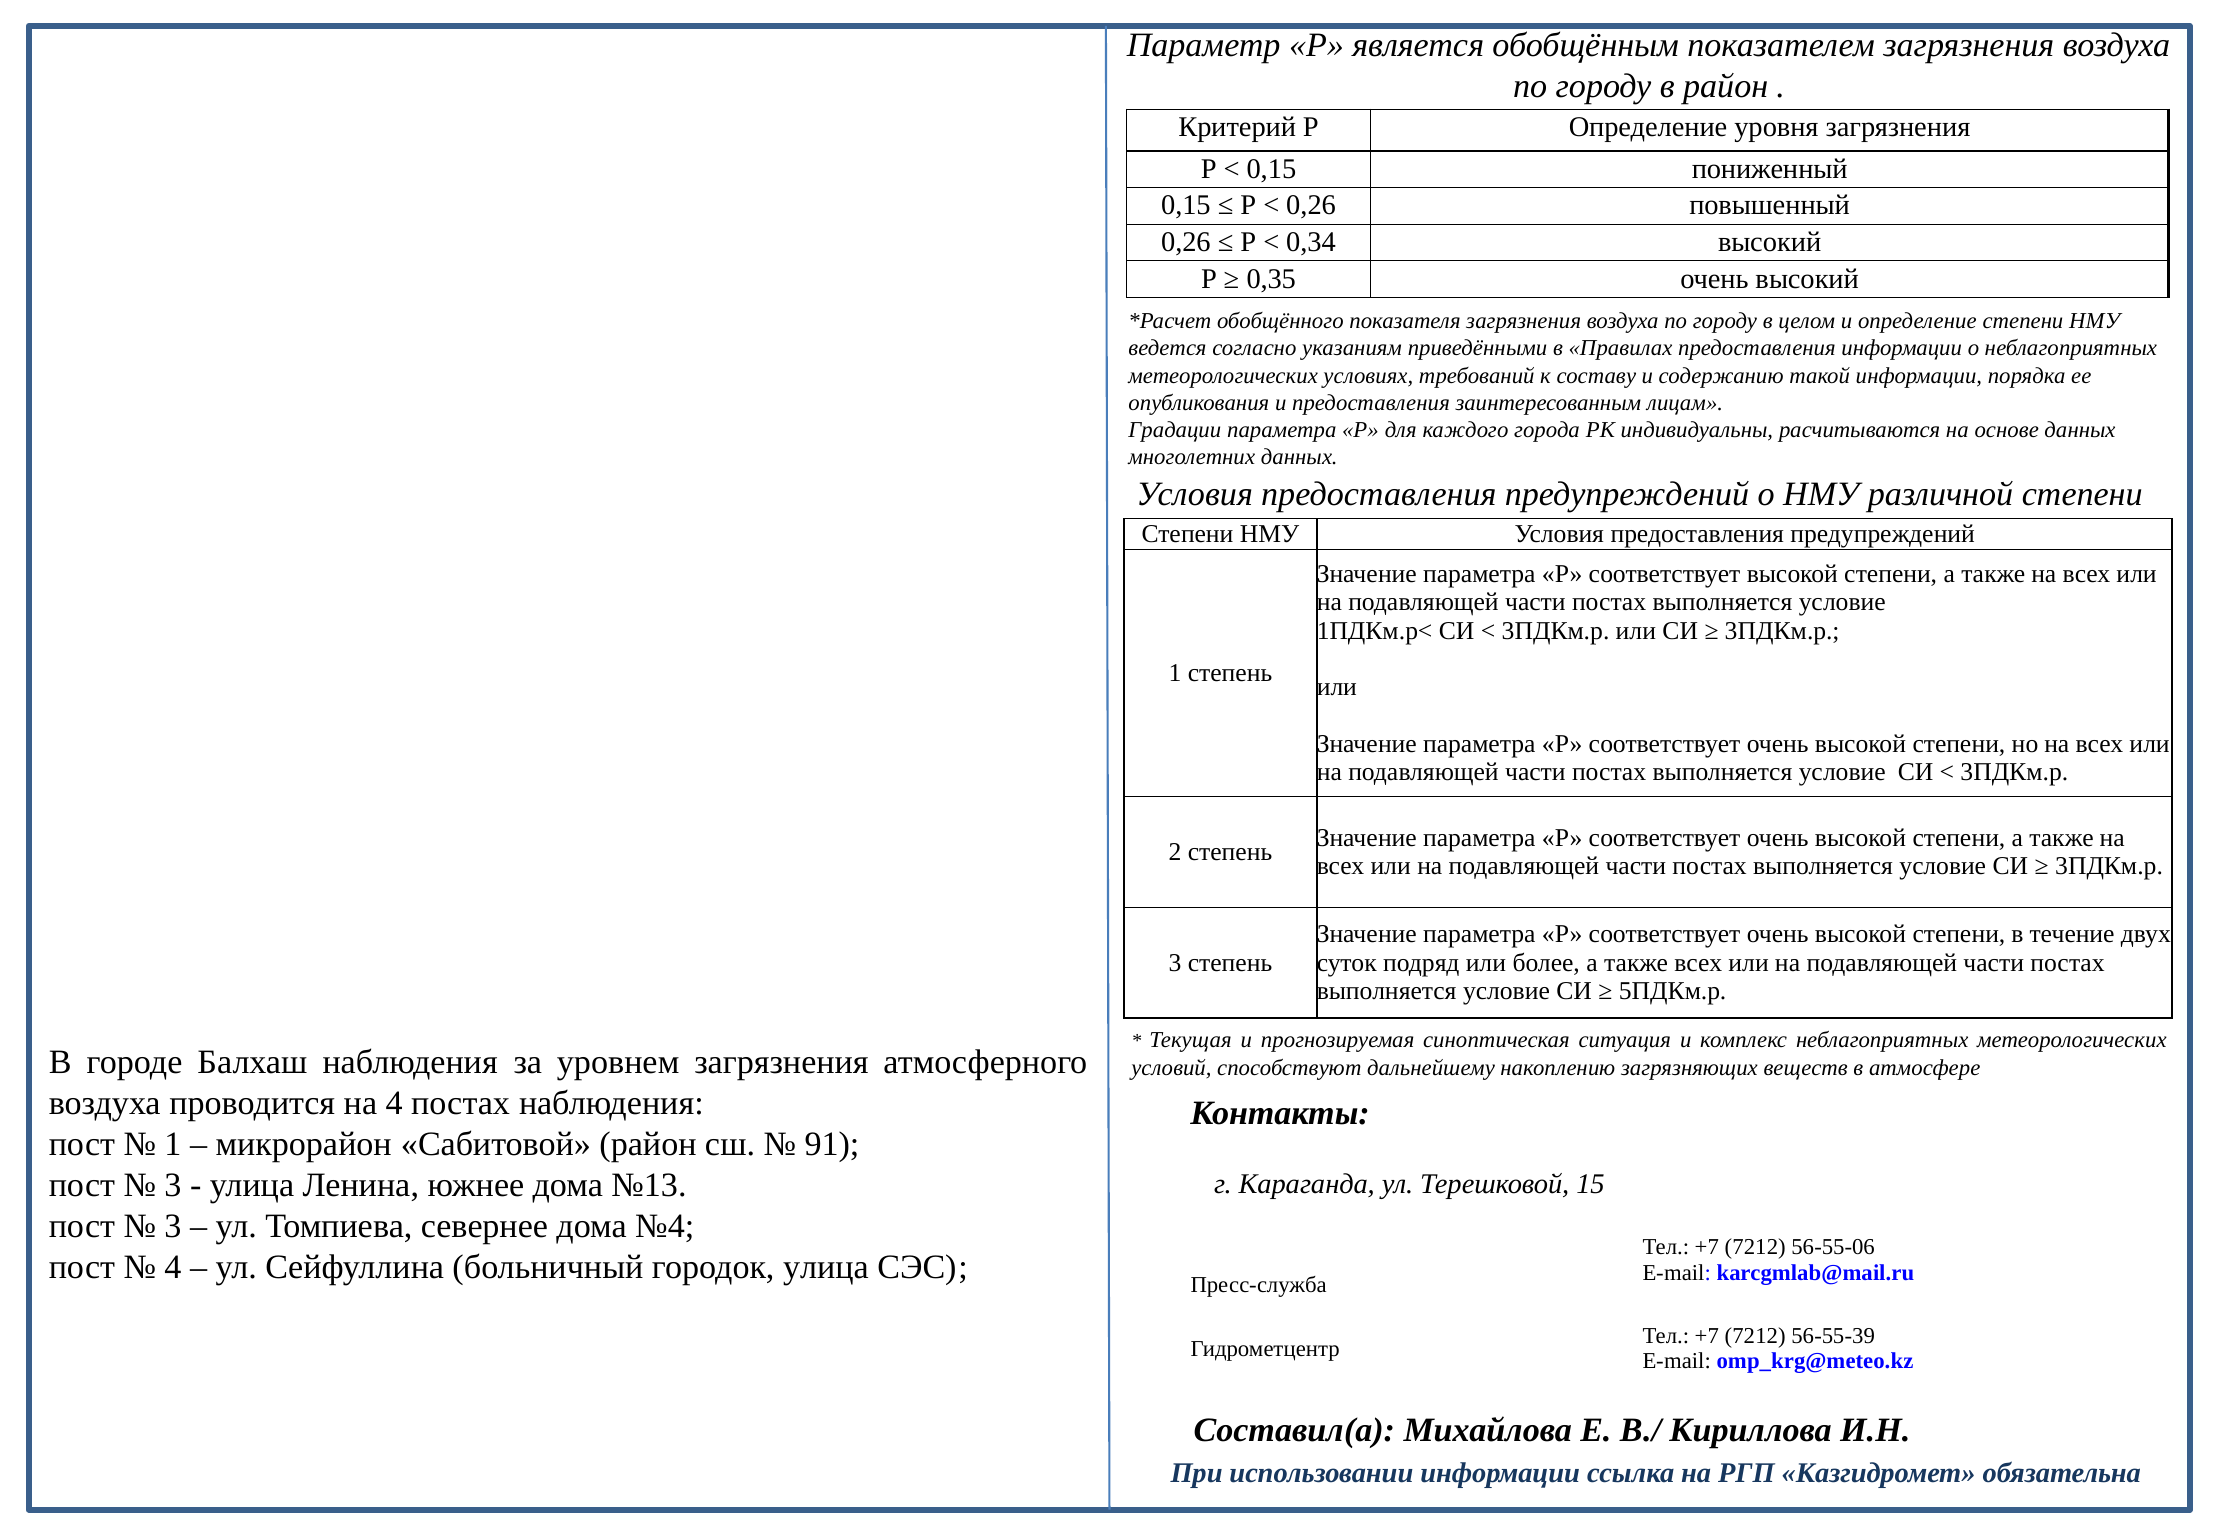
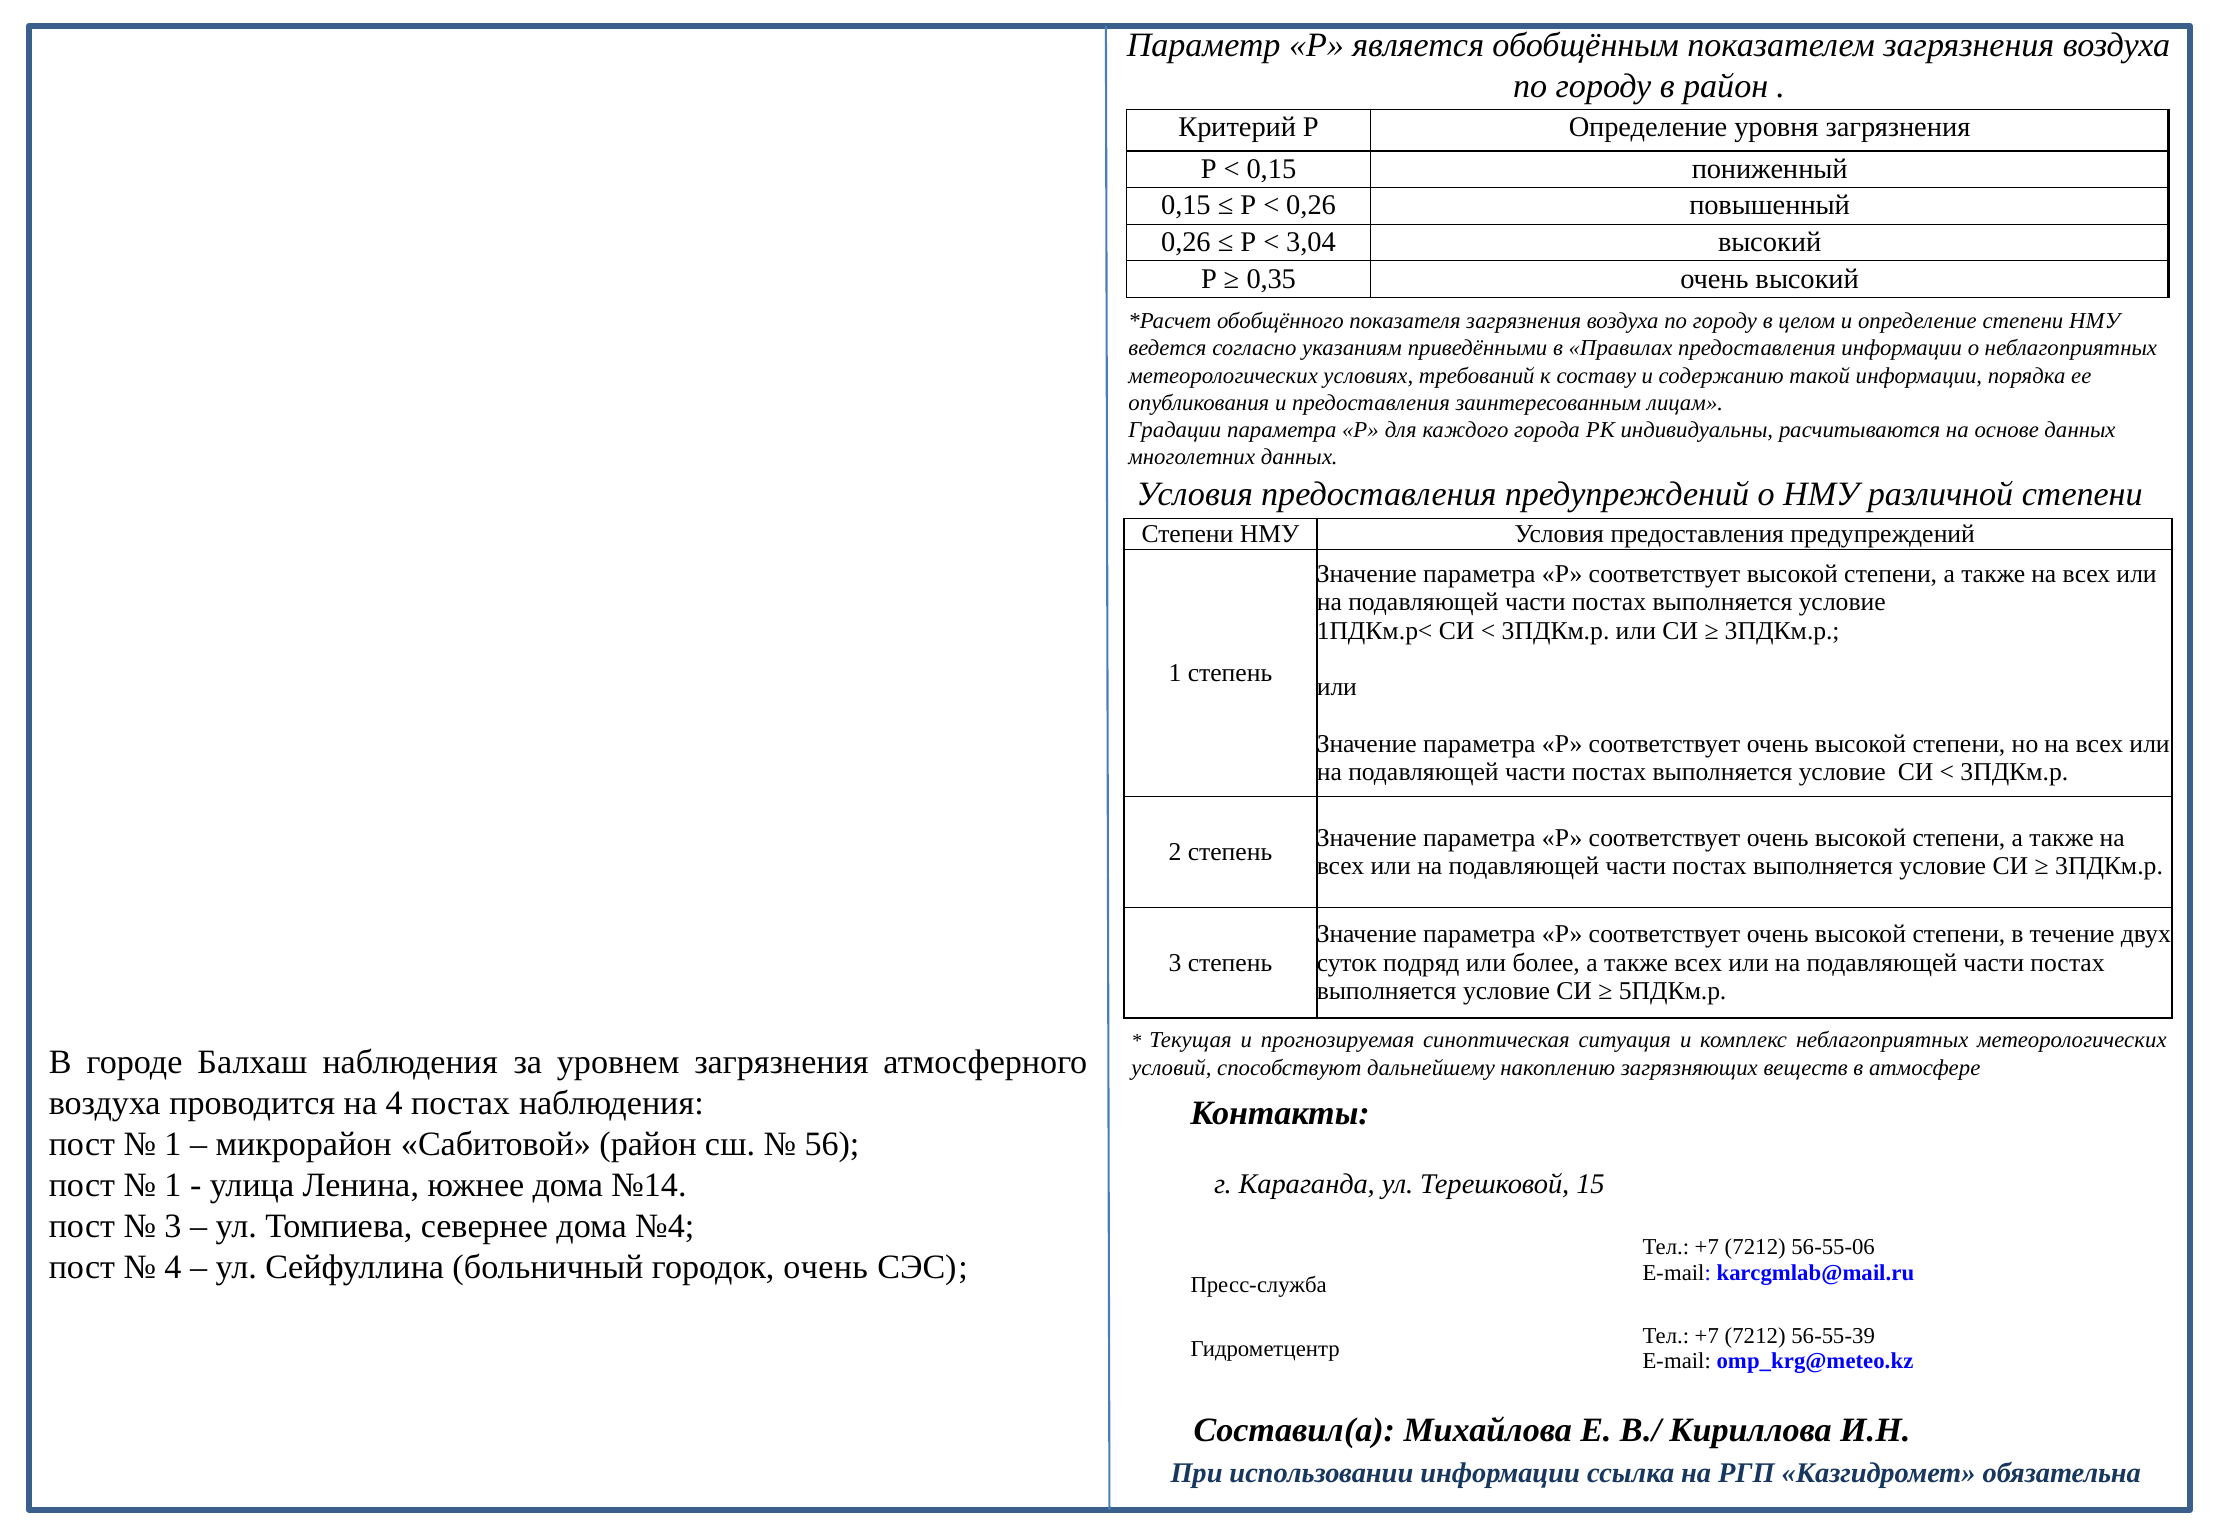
0,34: 0,34 -> 3,04 (1311, 242)
91: 91 -> 56 (832, 1144)
3: 3 -> 1 (173, 1185)
№13: №13 -> №14 (649, 1185)
городок улица: улица -> очень (826, 1267)
